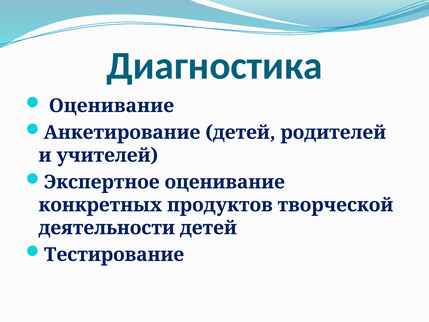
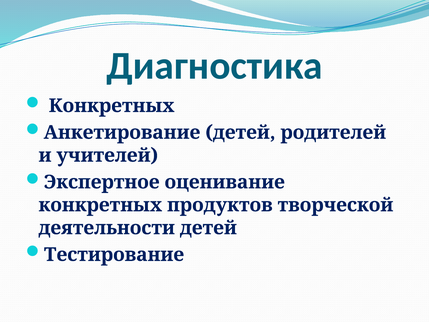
Оценивание: Оценивание -> Конкретных (112, 106)
